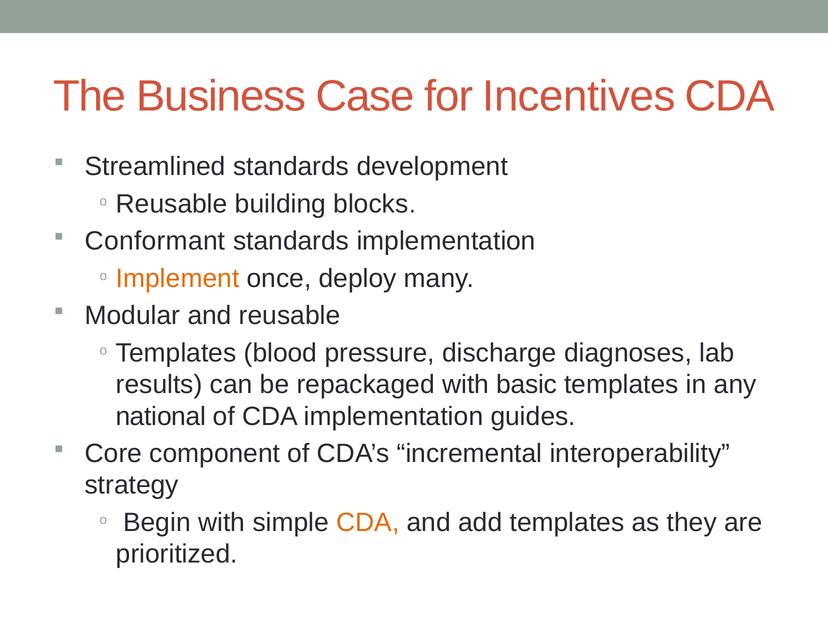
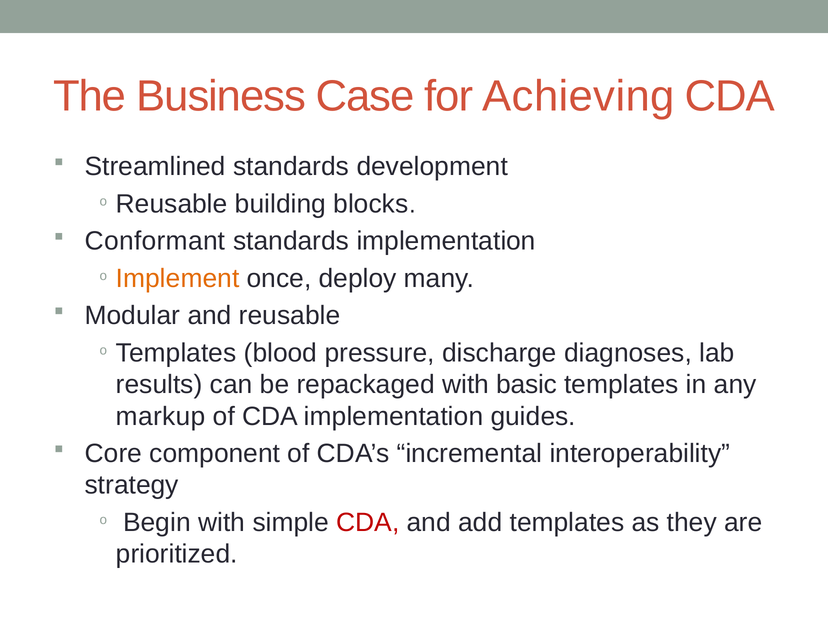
Incentives: Incentives -> Achieving (578, 96)
national: national -> markup (161, 416)
CDA colour: orange -> red (368, 522)
